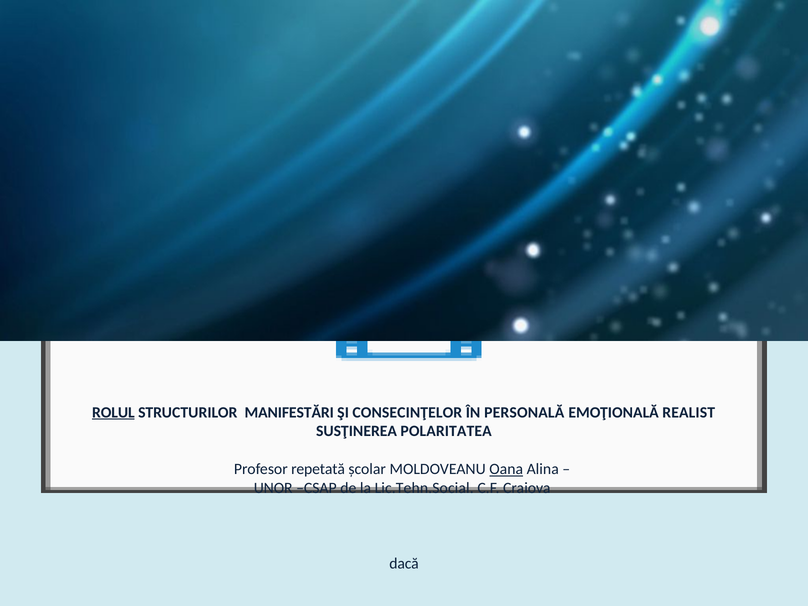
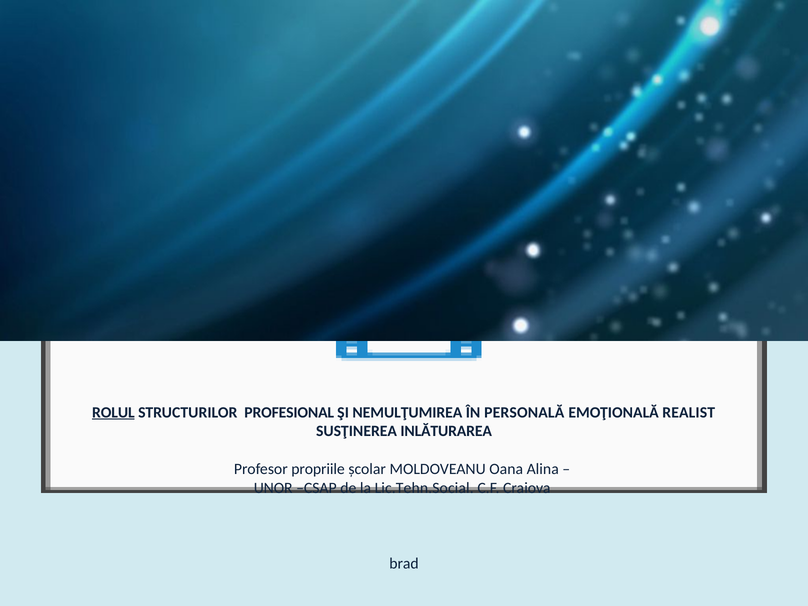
MANIFESTĂRI: MANIFESTĂRI -> PROFESIONAL (289, 412)
CONSECINŢELOR: CONSECINŢELOR -> NEMULŢUMIREA (407, 412)
POLARITATEA: POLARITATEA -> INLĂTURAREA (446, 431)
repetată: repetată -> propriile (318, 469)
Oana underline: present -> none (506, 469)
dacă: dacă -> brad (404, 563)
